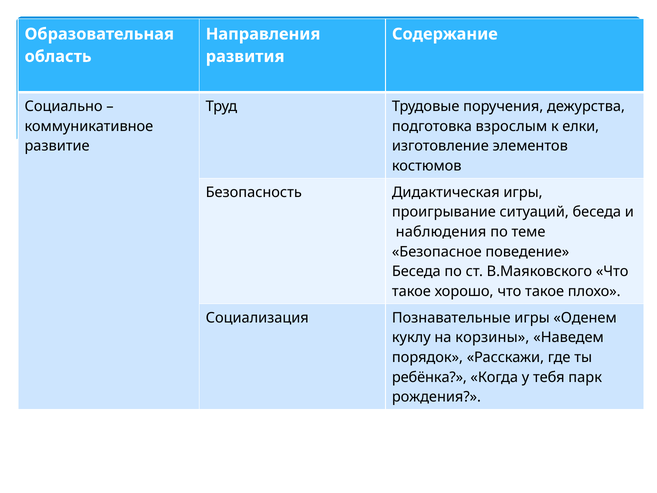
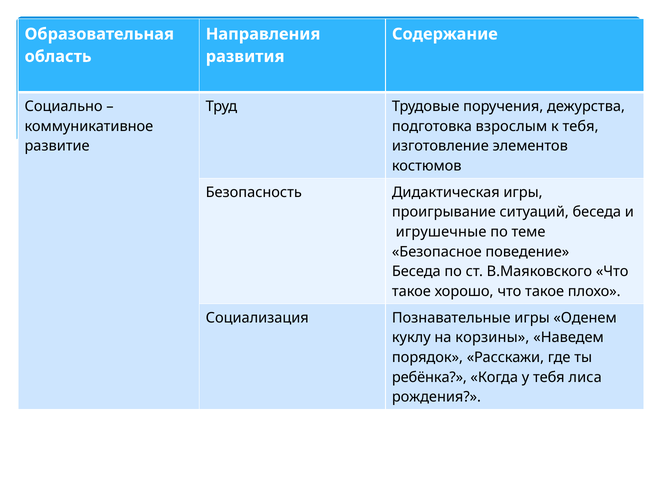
к елки: елки -> тебя (581, 126)
наблюдения: наблюдения -> игрушечные (441, 232)
парк: парк -> лиса (585, 377)
